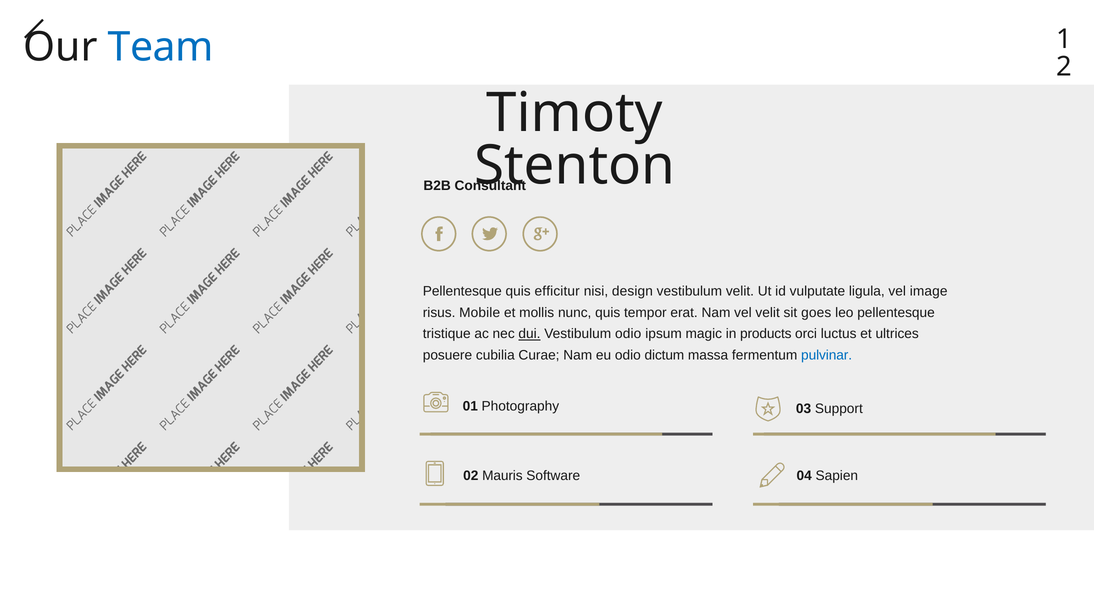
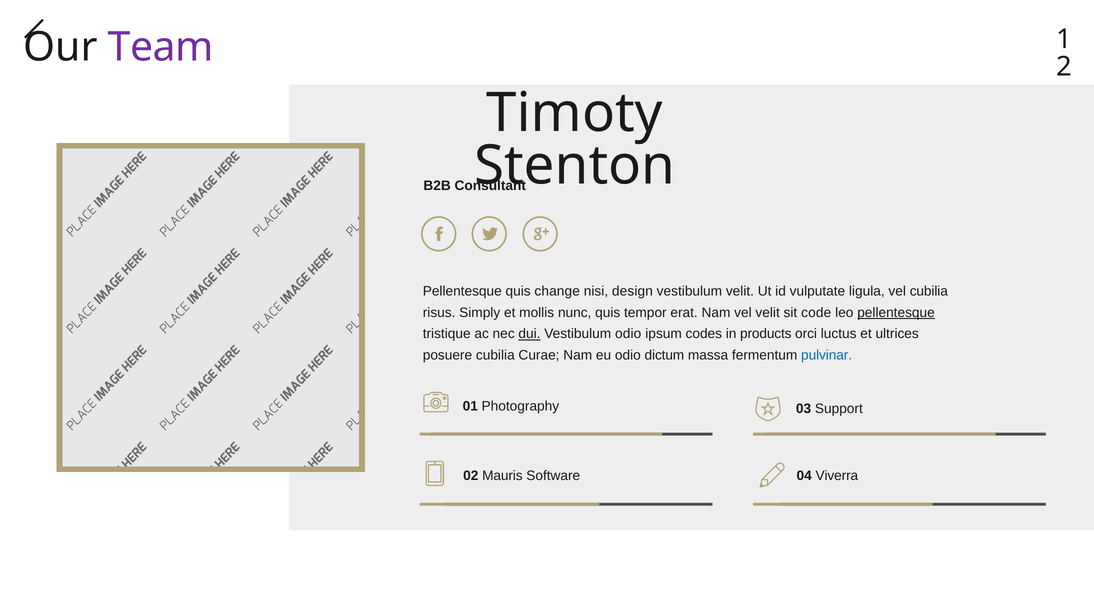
Team colour: blue -> purple (161, 47)
efficitur: efficitur -> change (557, 291)
vel image: image -> cubilia (929, 291)
Mobile: Mobile -> Simply (480, 312)
goes: goes -> code (816, 312)
pellentesque underline: none -> present (896, 312)
magic: magic -> codes (704, 334)
Sapien: Sapien -> Viverra (837, 475)
